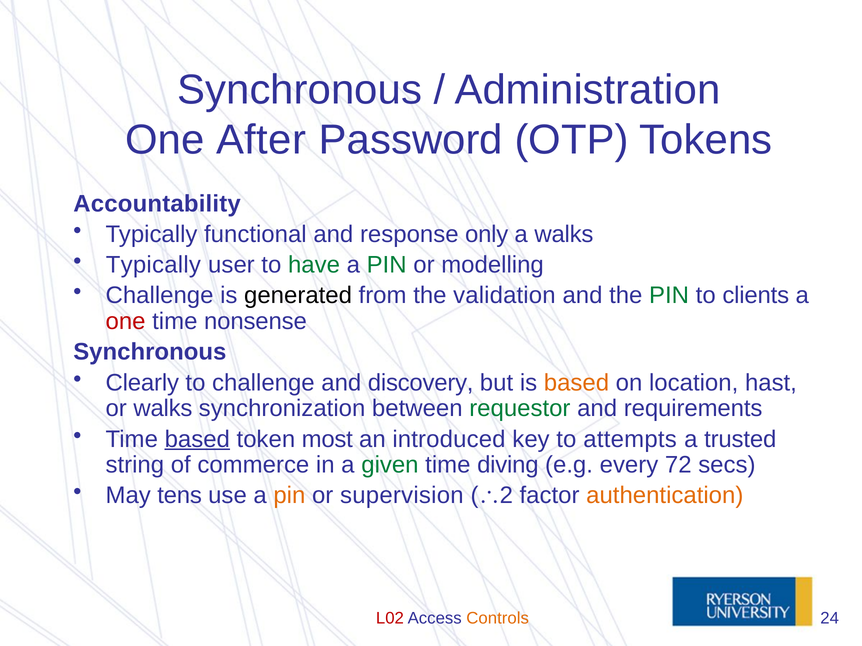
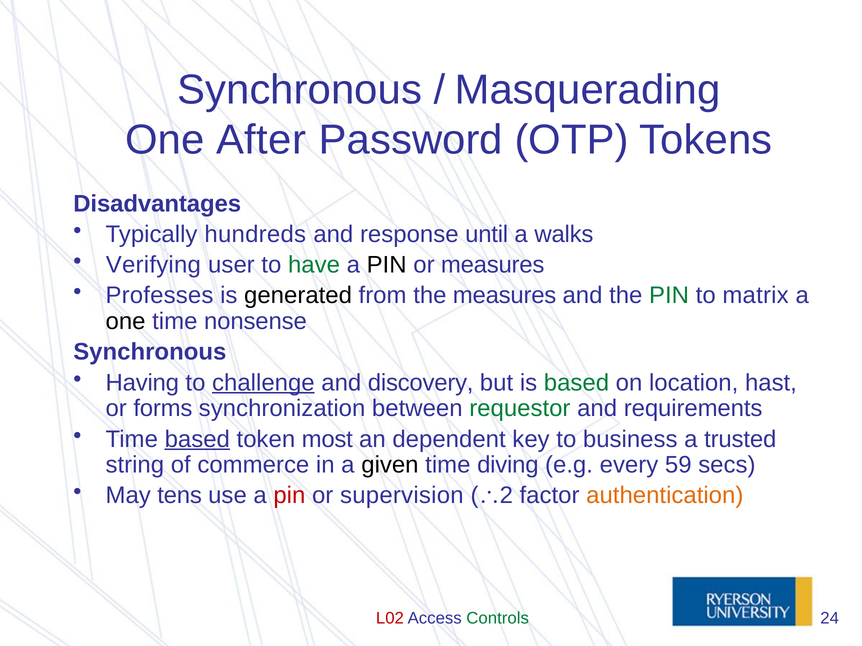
Administration: Administration -> Masquerading (588, 90)
Accountability: Accountability -> Disadvantages (157, 204)
functional: functional -> hundreds (255, 235)
only: only -> until (487, 235)
Typically: Typically -> Verifying (153, 265)
PIN colour: green -> black (387, 265)
or modelling: modelling -> measures (493, 265)
Challenge: Challenge -> Professes (159, 296)
the validation: validation -> measures (505, 296)
clients: clients -> matrix (756, 296)
one colour: red -> black (126, 322)
Clearly: Clearly -> Having (142, 383)
challenge underline: none -> present (263, 383)
based colour: orange -> green (576, 383)
or walks: walks -> forms (163, 409)
introduced: introduced -> dependent (449, 439)
attempts: attempts -> business (630, 439)
given colour: green -> black (390, 465)
72: 72 -> 59 (678, 465)
pin colour: orange -> red (289, 496)
Controls colour: orange -> green (498, 619)
